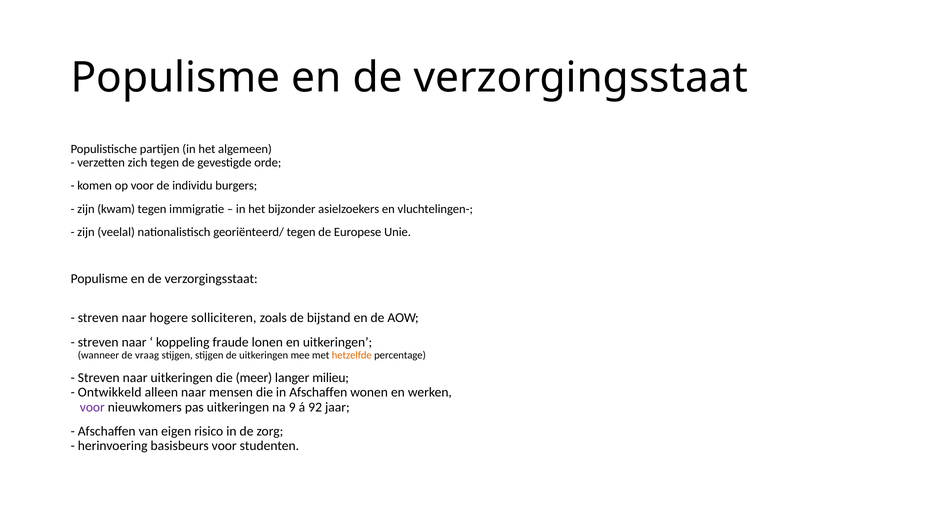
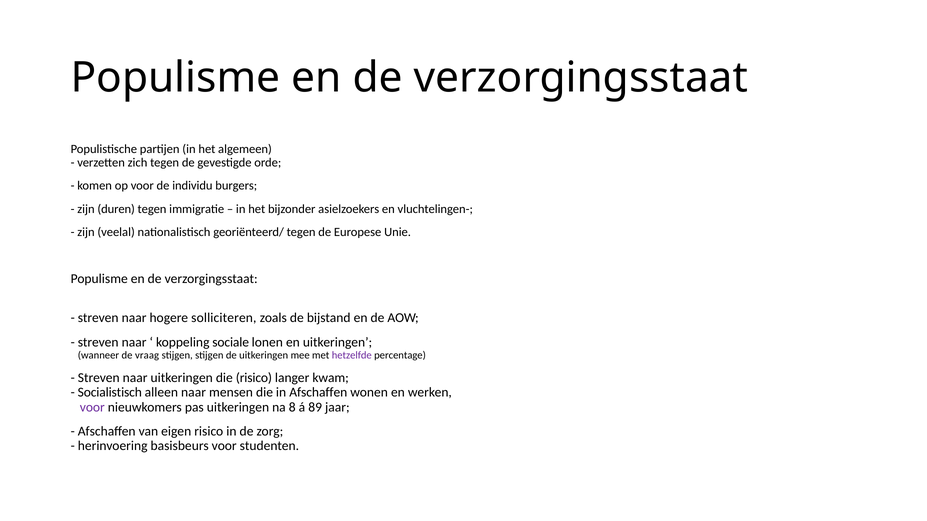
kwam: kwam -> duren (116, 209)
fraude: fraude -> sociale (231, 342)
hetzelfde colour: orange -> purple (352, 356)
die meer: meer -> risico (254, 378)
milieu: milieu -> kwam (331, 378)
Ontwikkeld: Ontwikkeld -> Socialistisch (110, 393)
9: 9 -> 8 (292, 407)
92: 92 -> 89 (315, 407)
